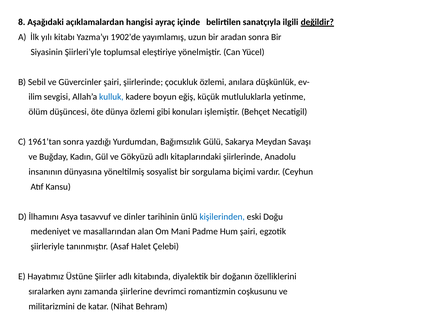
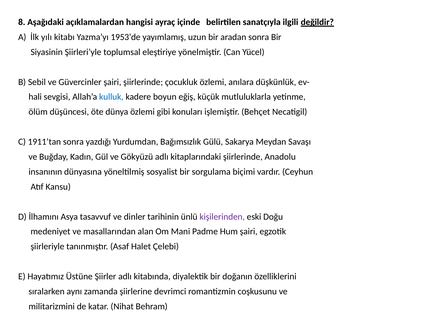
1902’de: 1902’de -> 1953’de (126, 37)
ilim: ilim -> hali (35, 97)
1961’tan: 1961’tan -> 1911’tan (44, 142)
kişilerinden colour: blue -> purple (222, 216)
